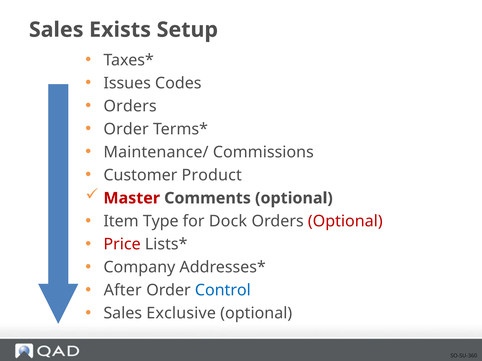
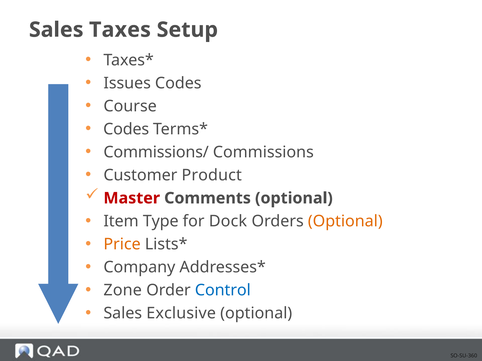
Exists: Exists -> Taxes (120, 30)
Orders: Orders -> Course (130, 106)
Order: Order -> Codes (126, 129)
Maintenance/: Maintenance/ -> Commissions/ (156, 152)
Optional colour: red -> orange (345, 221)
Price colour: red -> orange (122, 244)
After: After -> Zone (123, 291)
